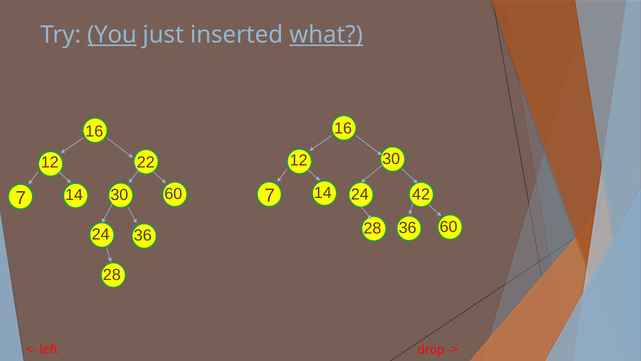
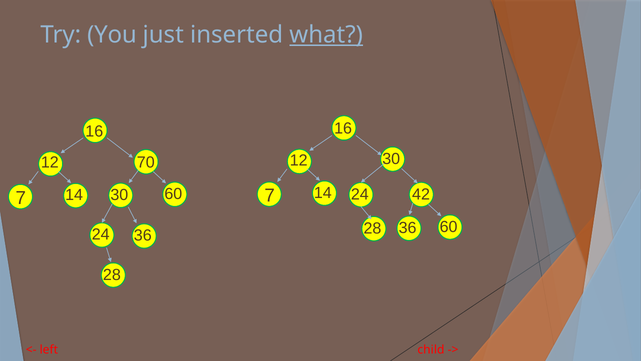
You underline: present -> none (112, 35)
22: 22 -> 70 (146, 162)
drop: drop -> child (431, 349)
